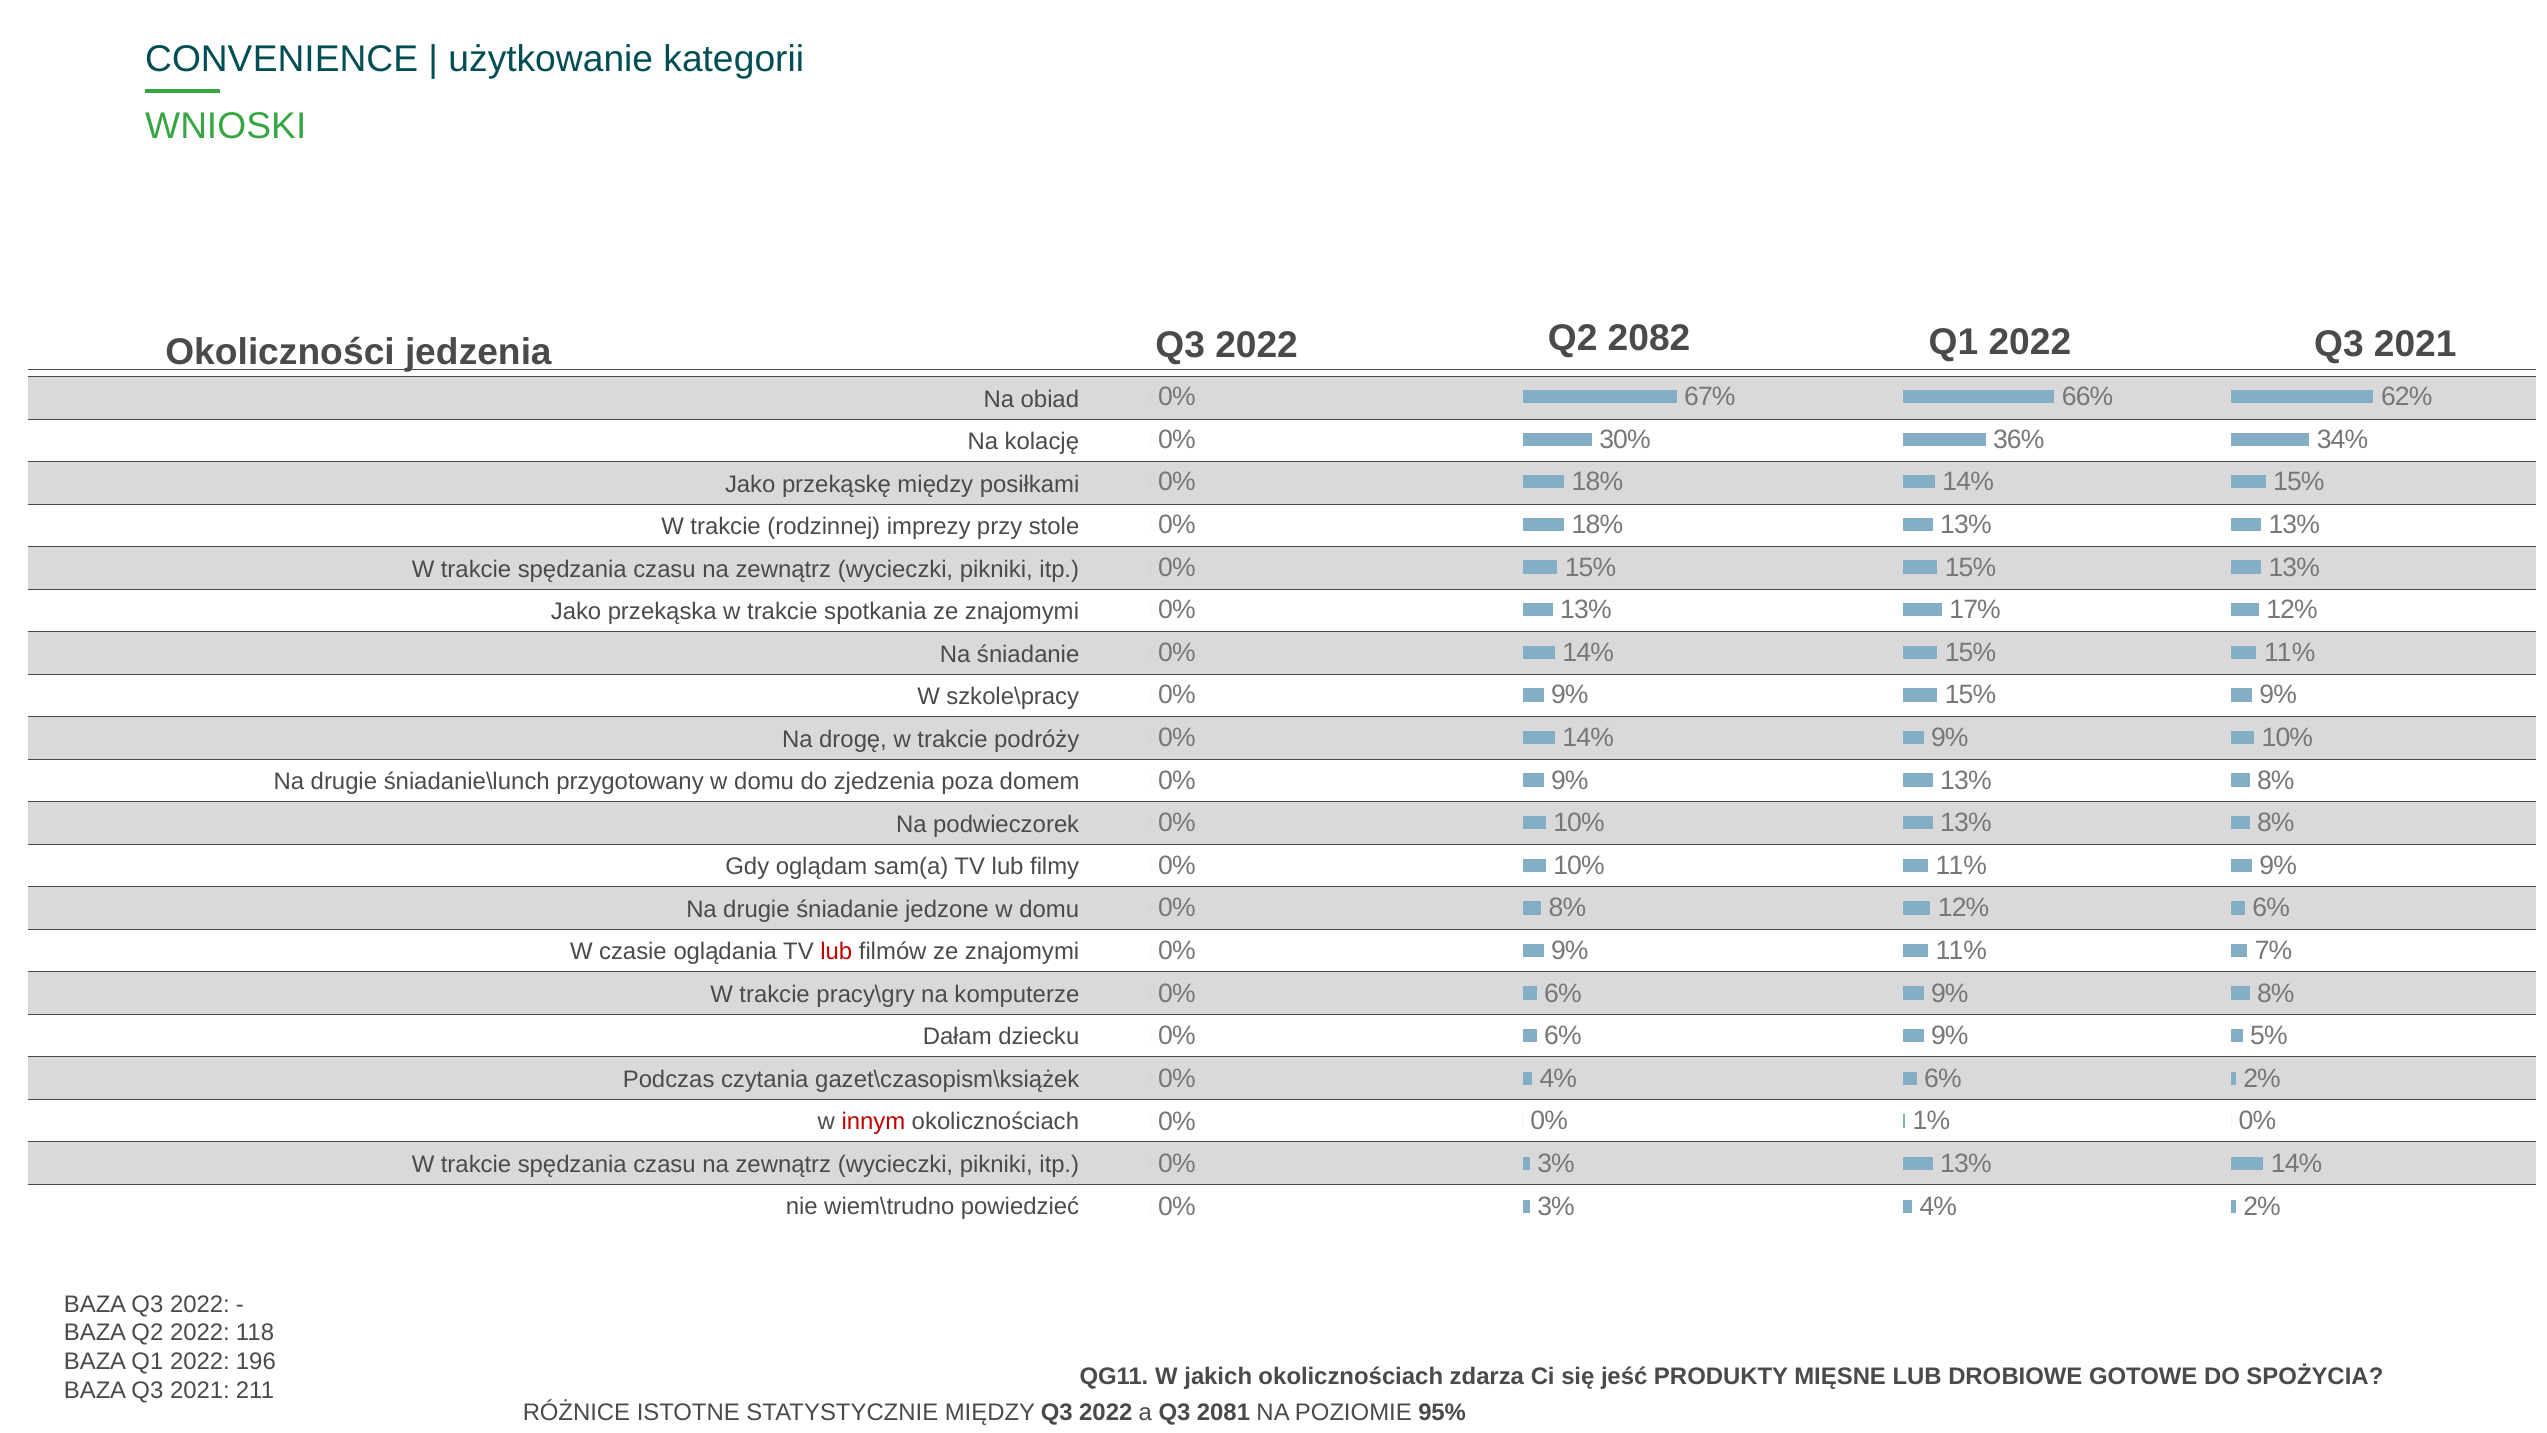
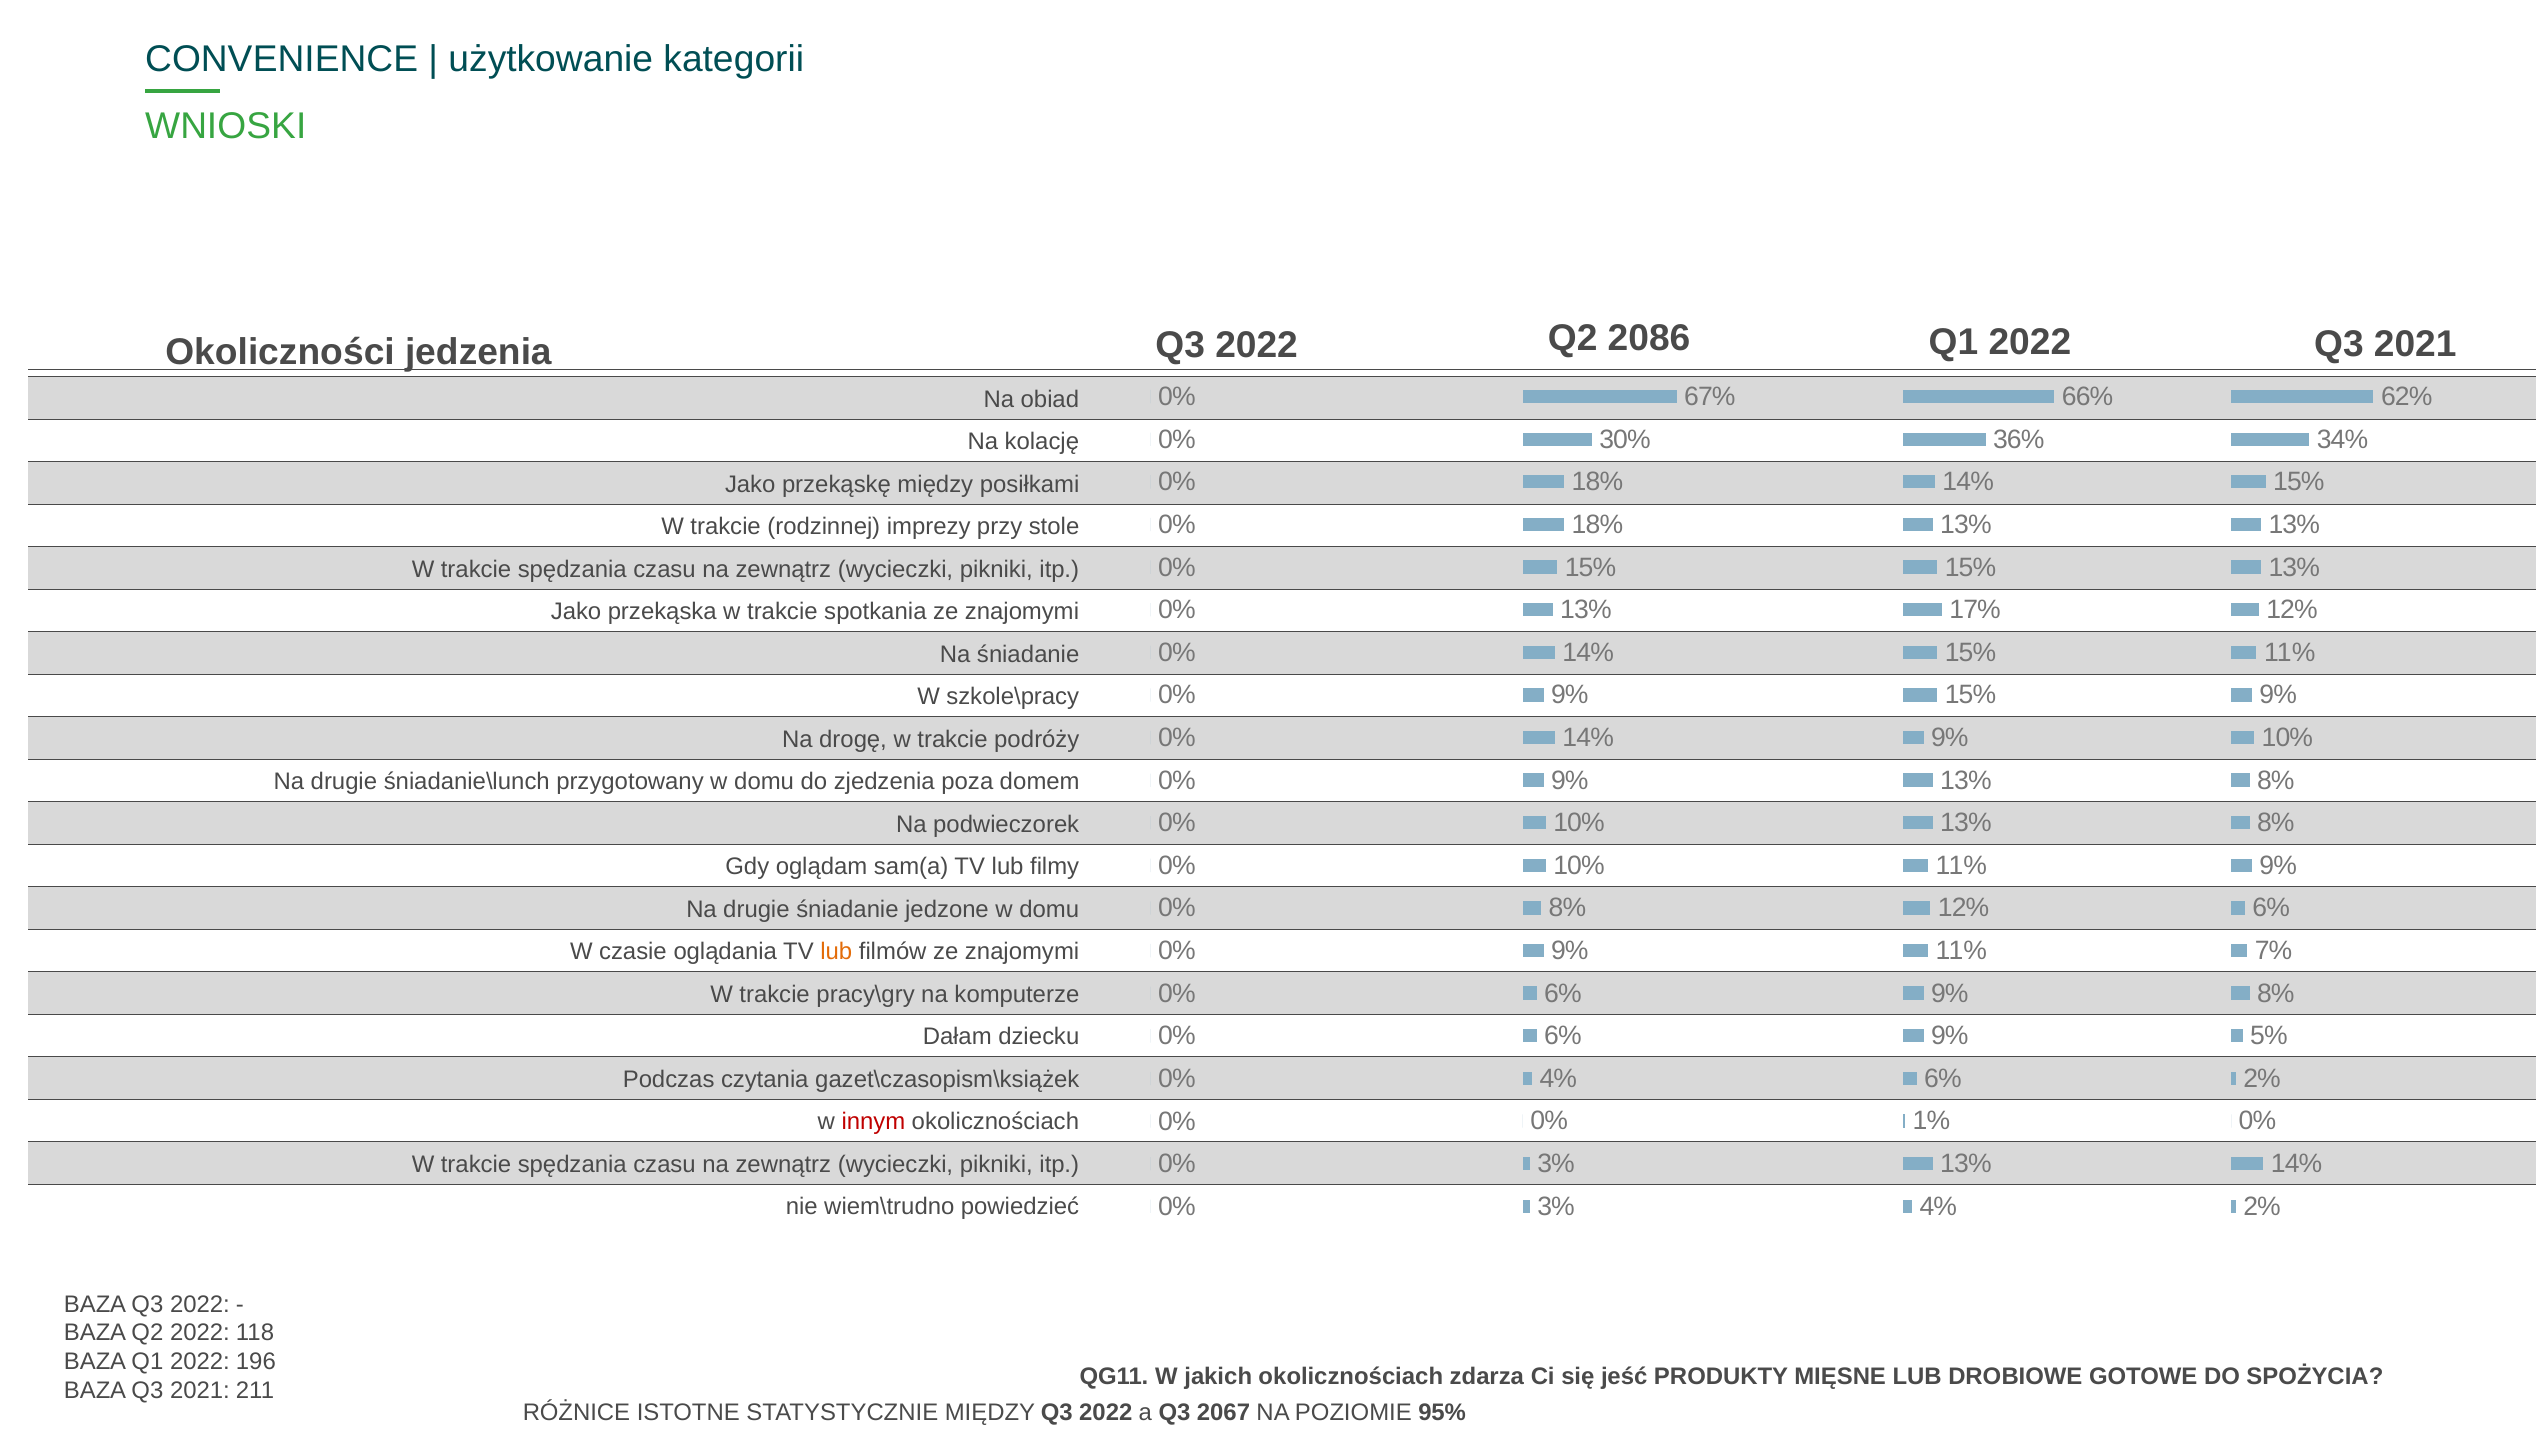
2082: 2082 -> 2086 (1649, 338)
lub colour: red -> orange (836, 951)
2081: 2081 -> 2067 (1223, 1412)
